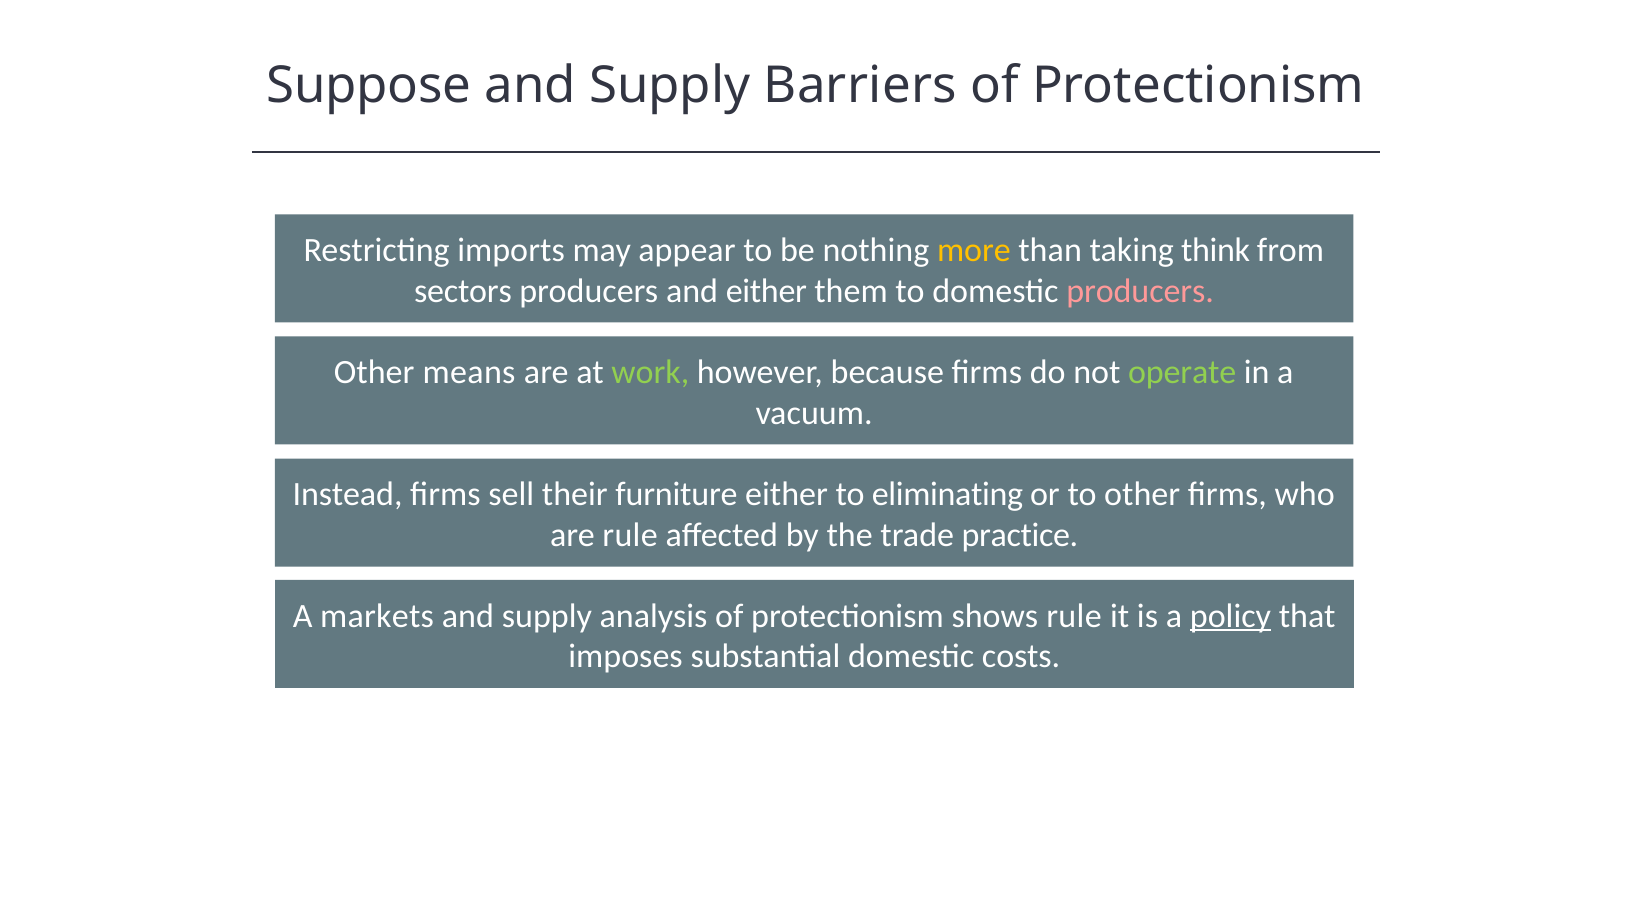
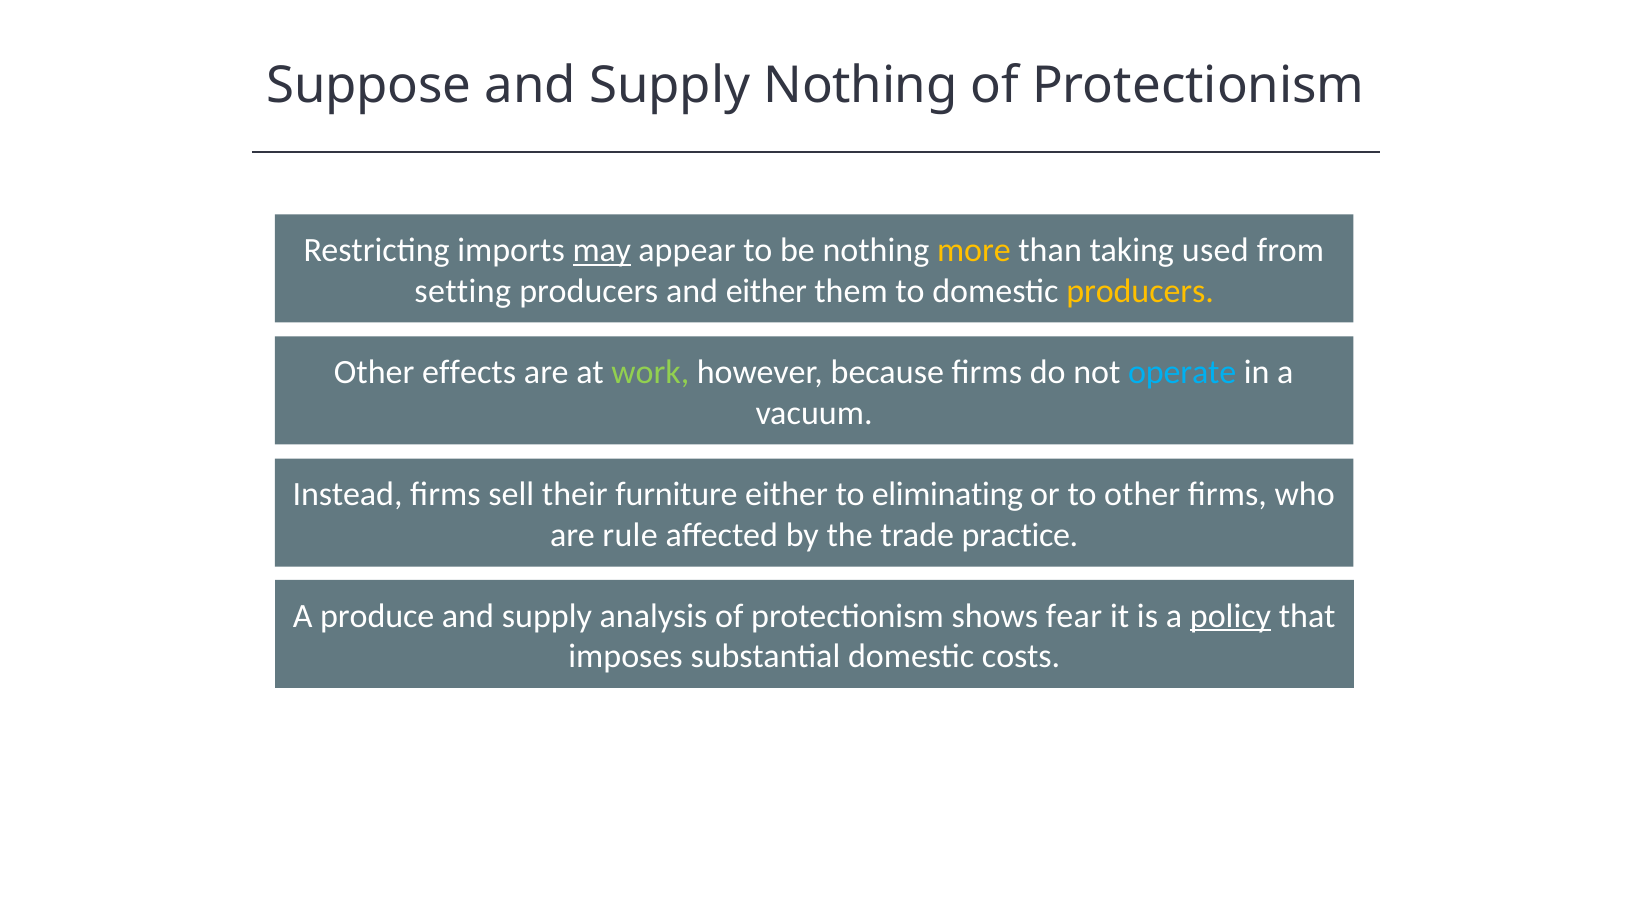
Supply Barriers: Barriers -> Nothing (861, 86)
may underline: none -> present (602, 250)
think: think -> used (1215, 250)
sectors: sectors -> setting (463, 291)
producers colour: pink -> yellow (1140, 291)
means: means -> effects (469, 372)
operate colour: light green -> light blue (1182, 372)
markets: markets -> produce (377, 616)
shows rule: rule -> fear (1074, 616)
